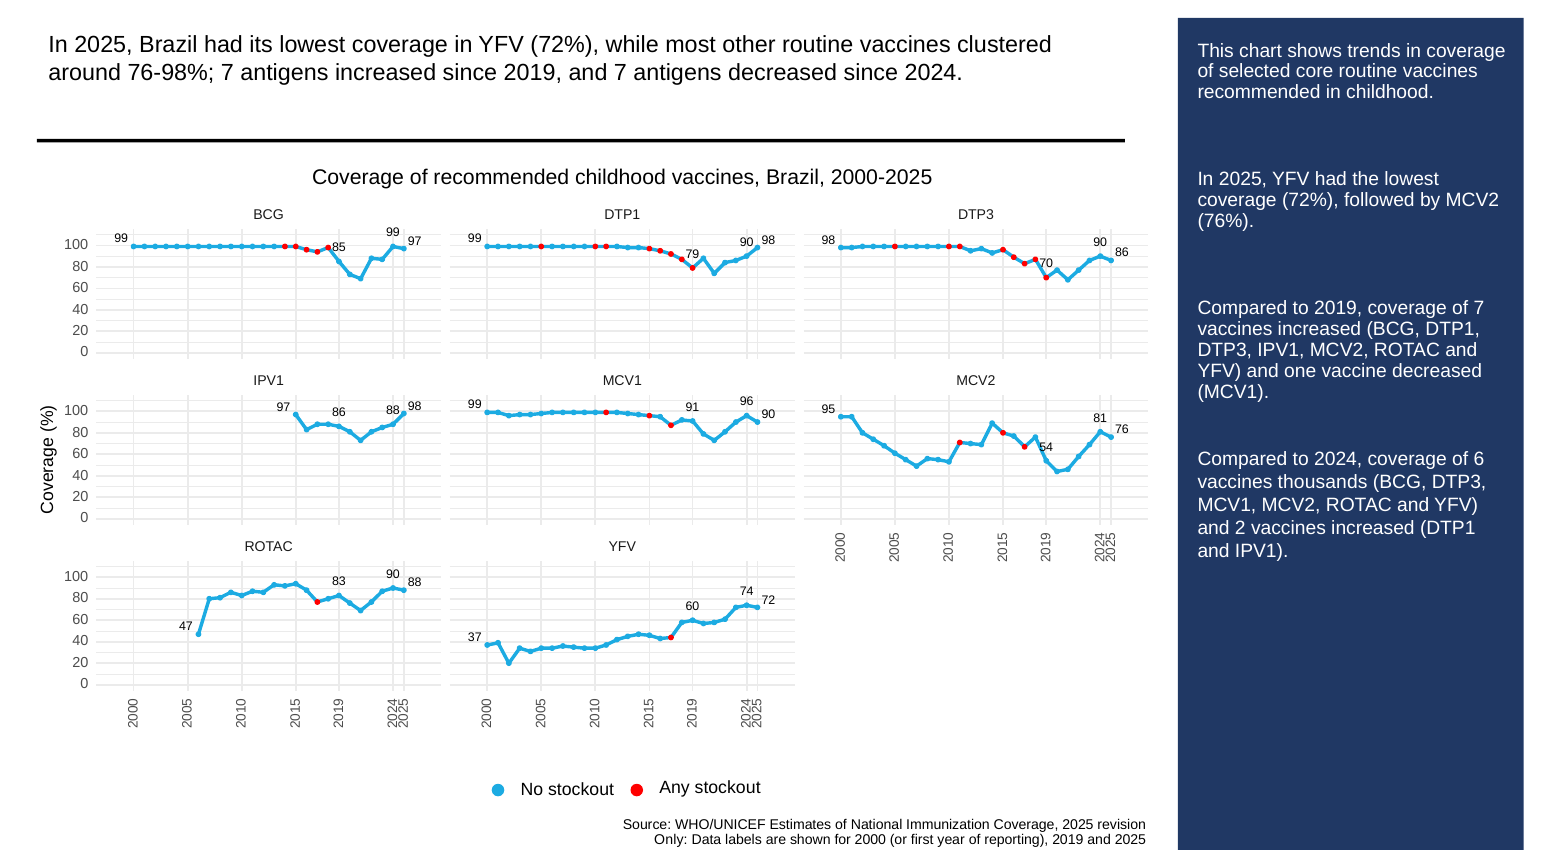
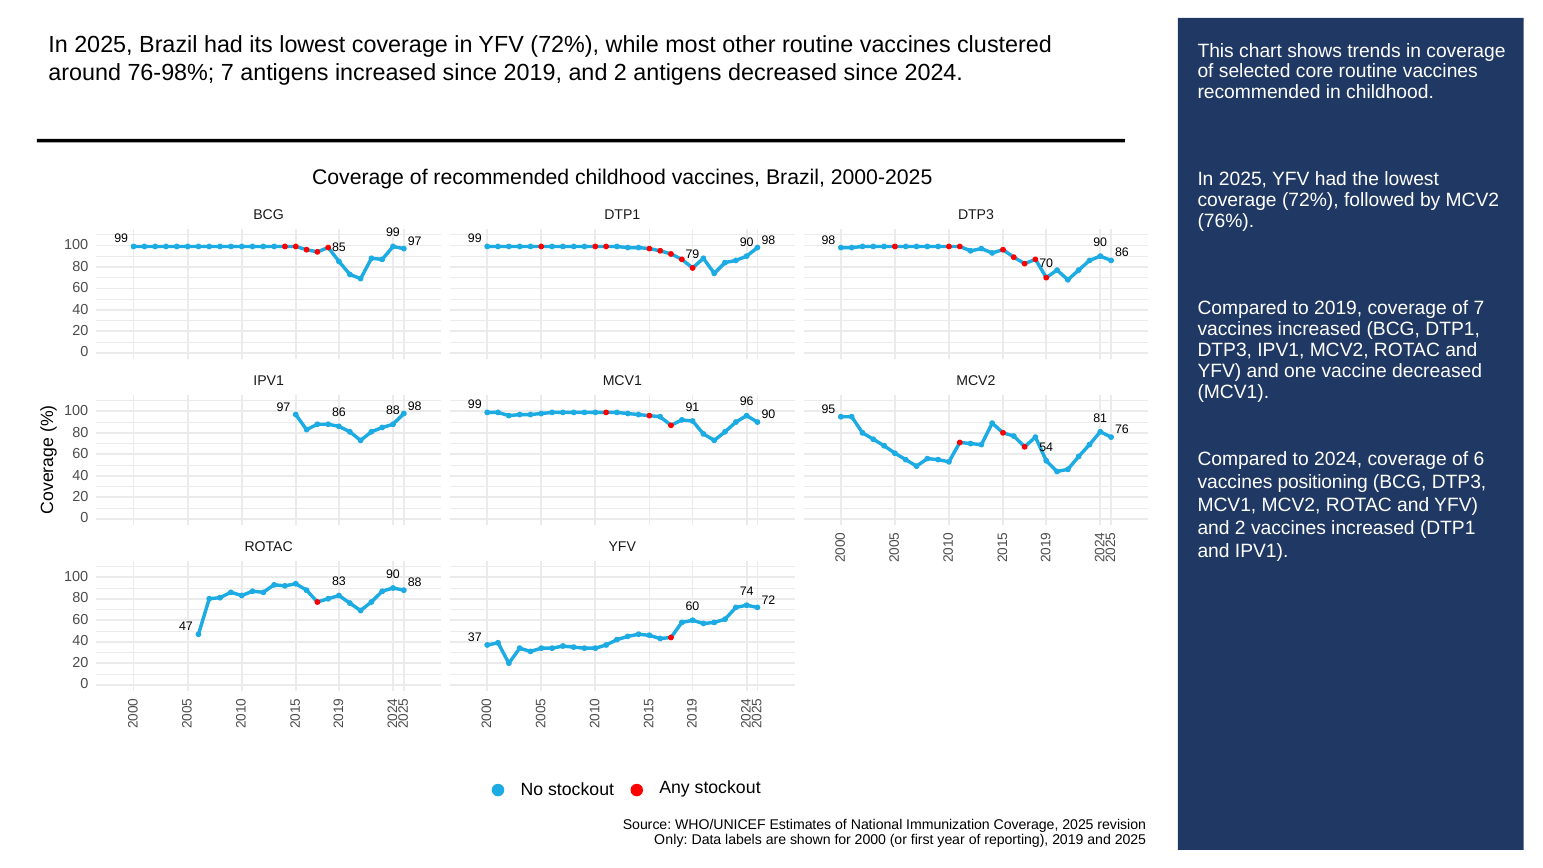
2019 and 7: 7 -> 2 (620, 72)
thousands: thousands -> positioning (1323, 482)
